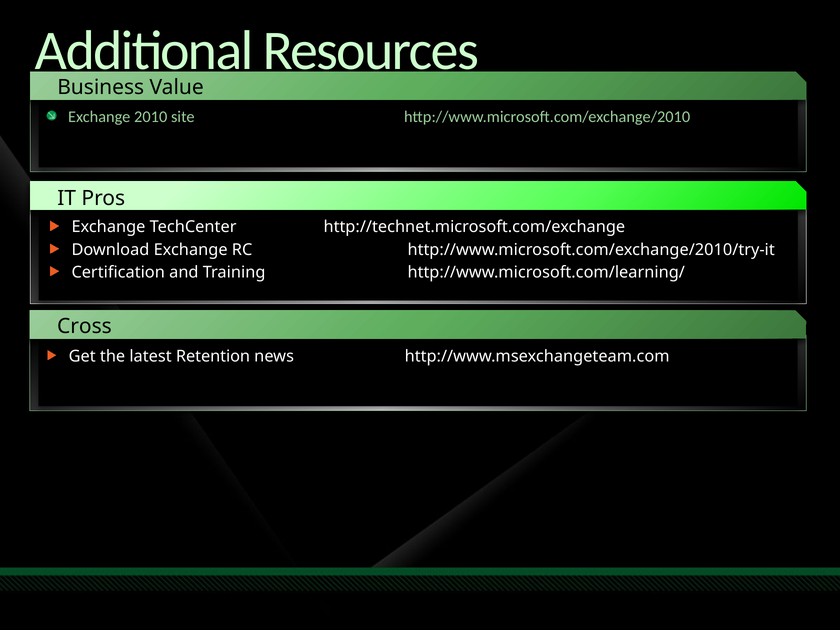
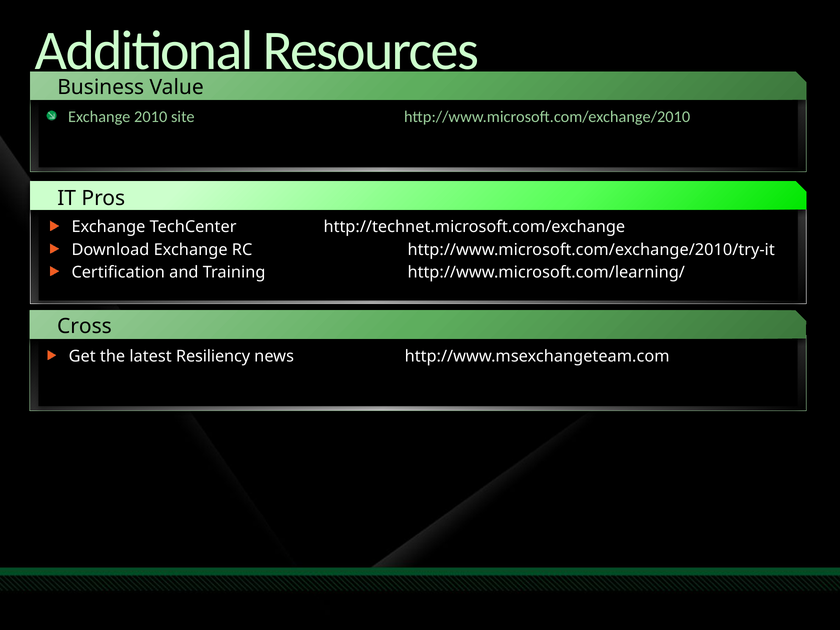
Retention: Retention -> Resiliency (213, 356)
